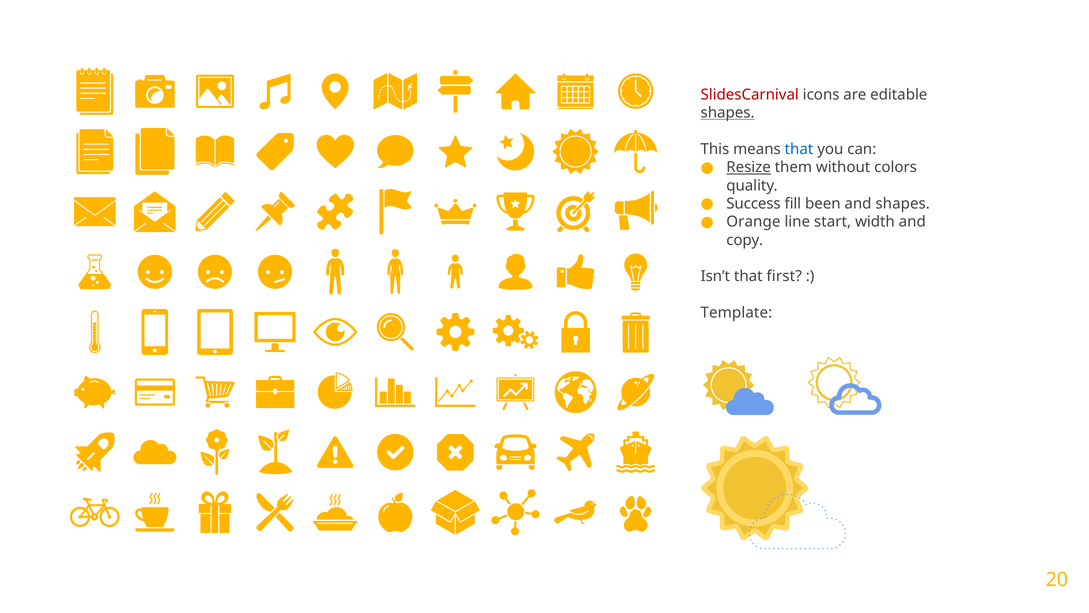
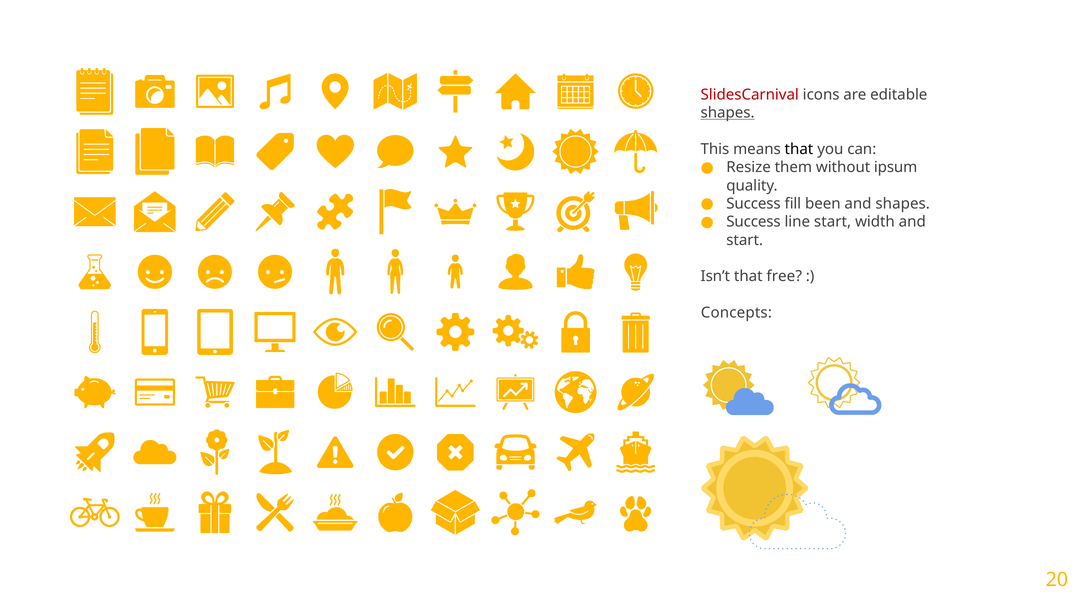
that colour: blue -> black (799, 149)
Resize underline: present -> none (749, 167)
colors: colors -> ipsum (896, 167)
Orange: Orange -> Success (753, 222)
copy: copy -> start (745, 240)
first: first -> free (784, 276)
Template: Template -> Concepts (736, 313)
